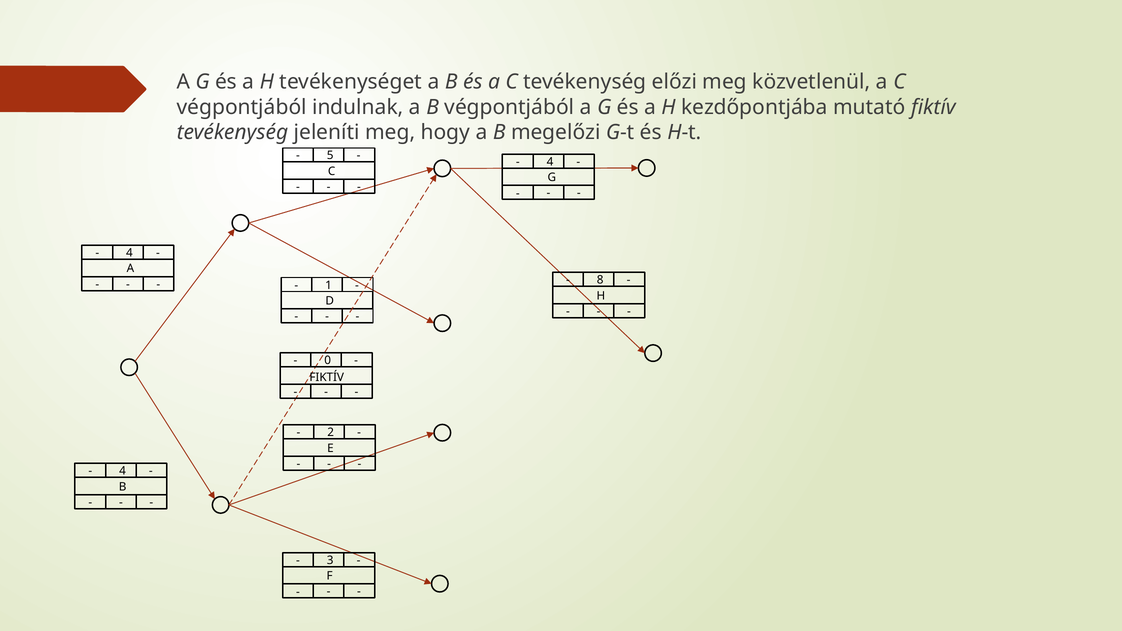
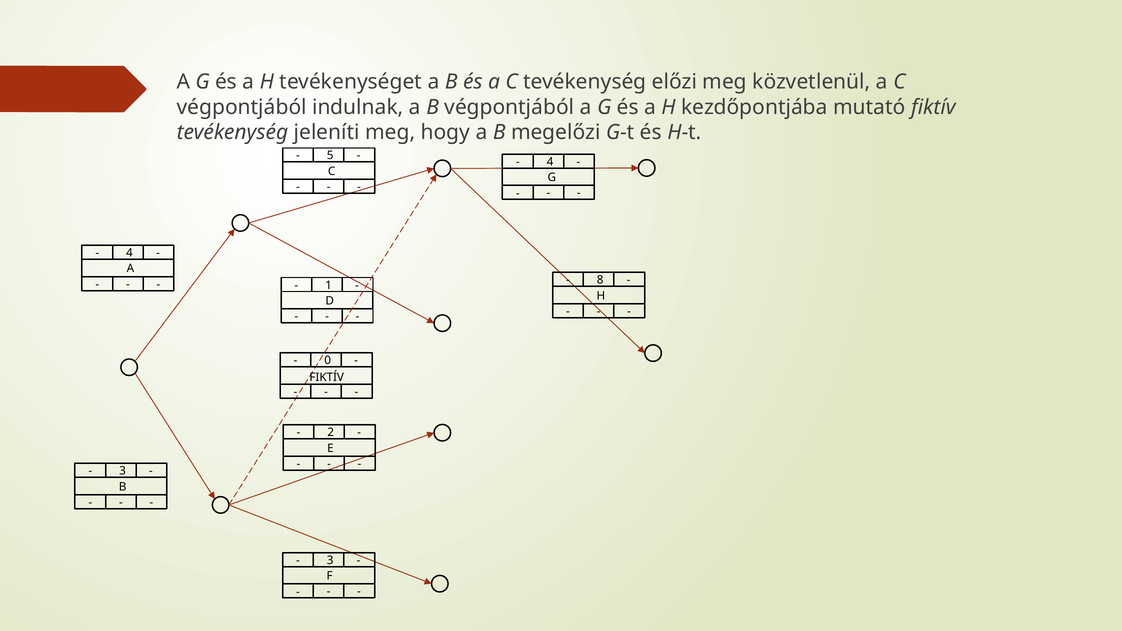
4: 4 -> 3 (122, 471)
